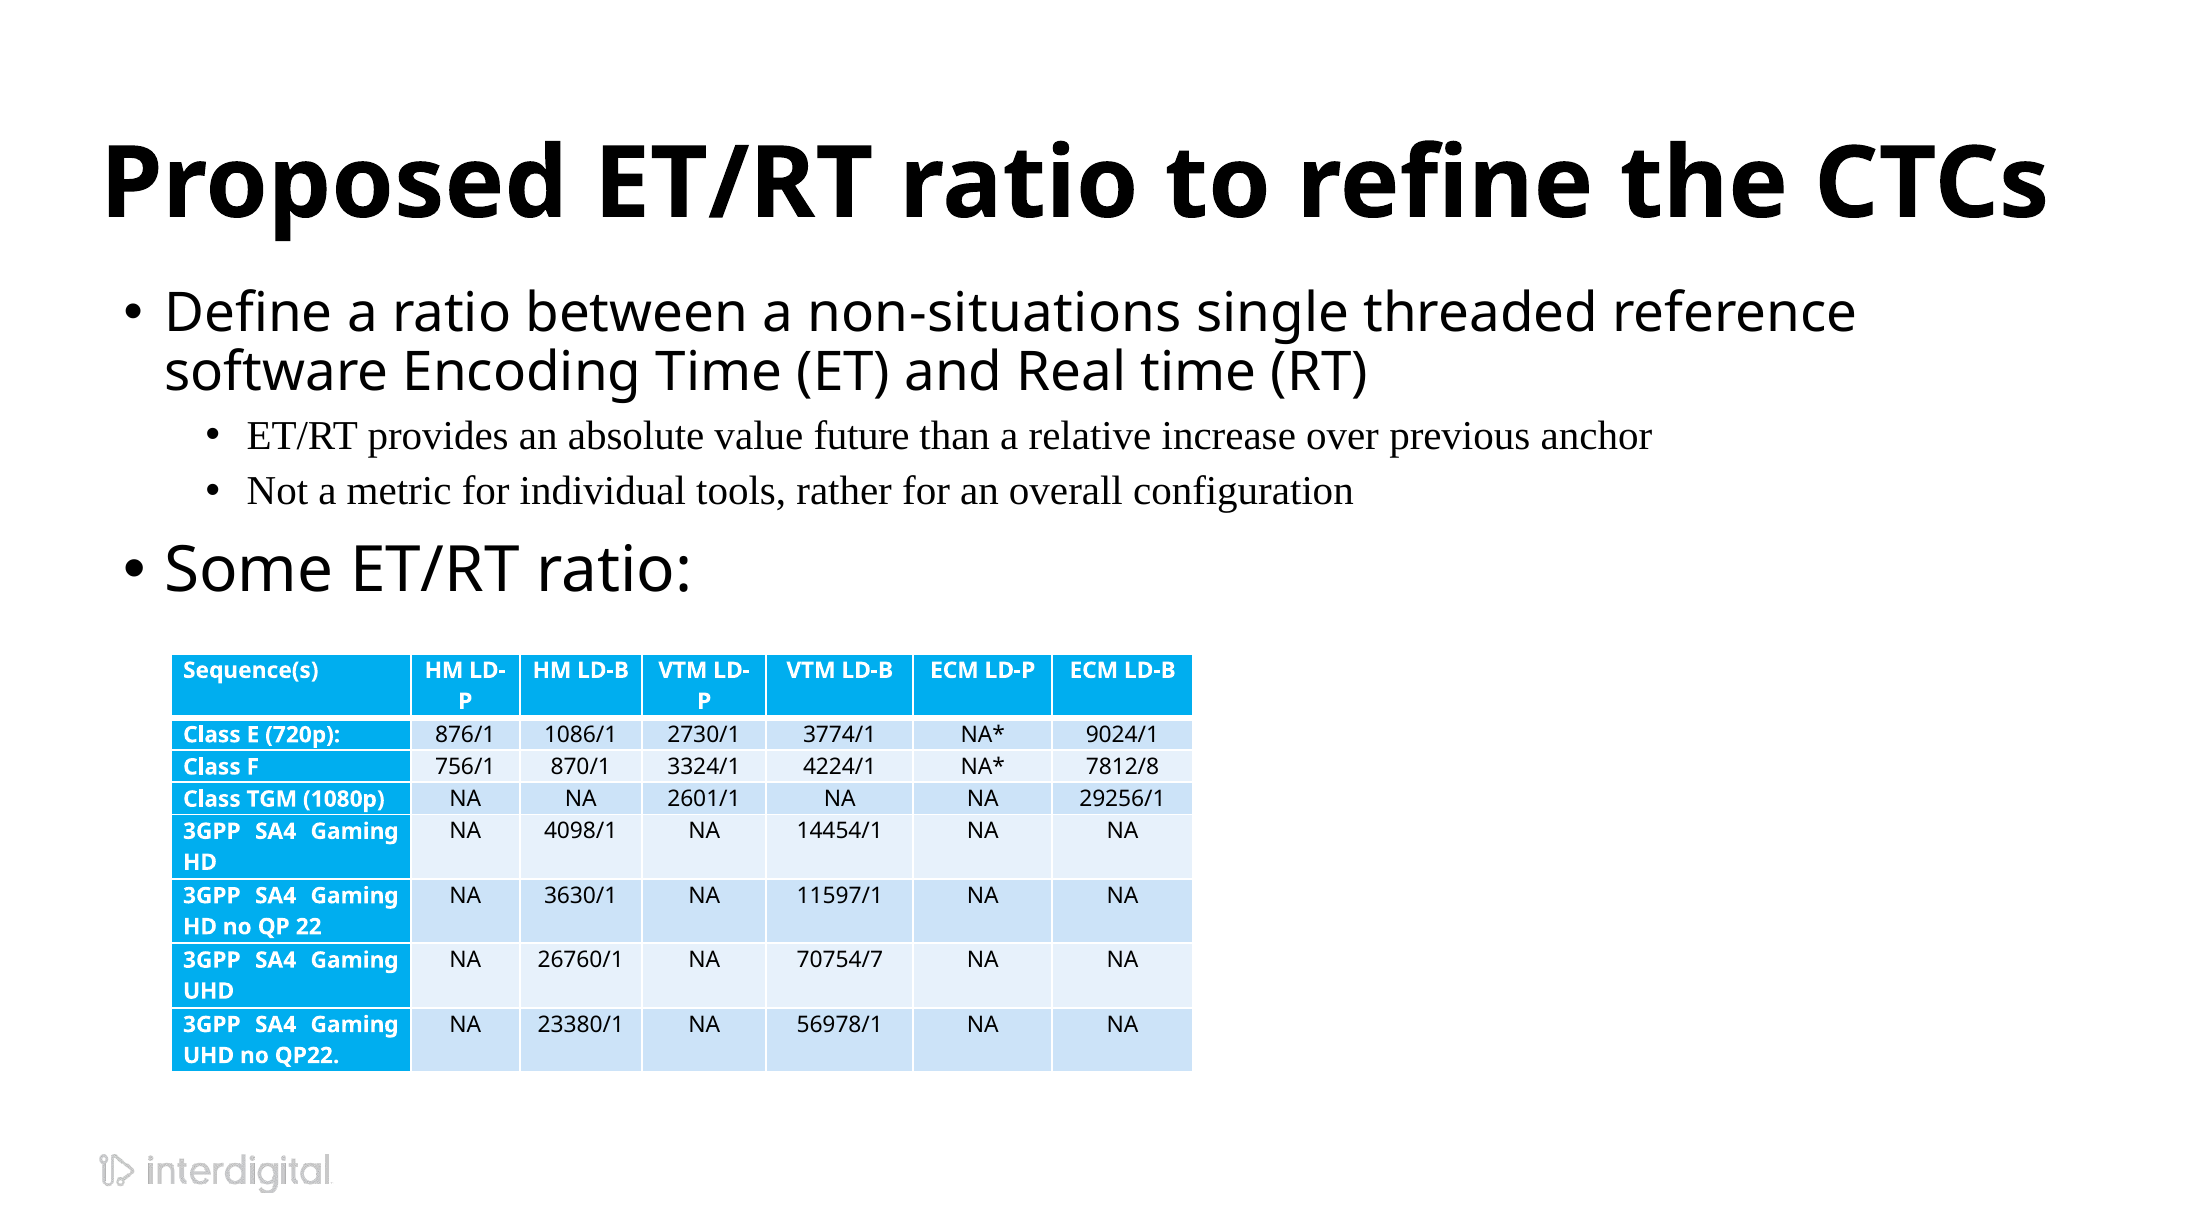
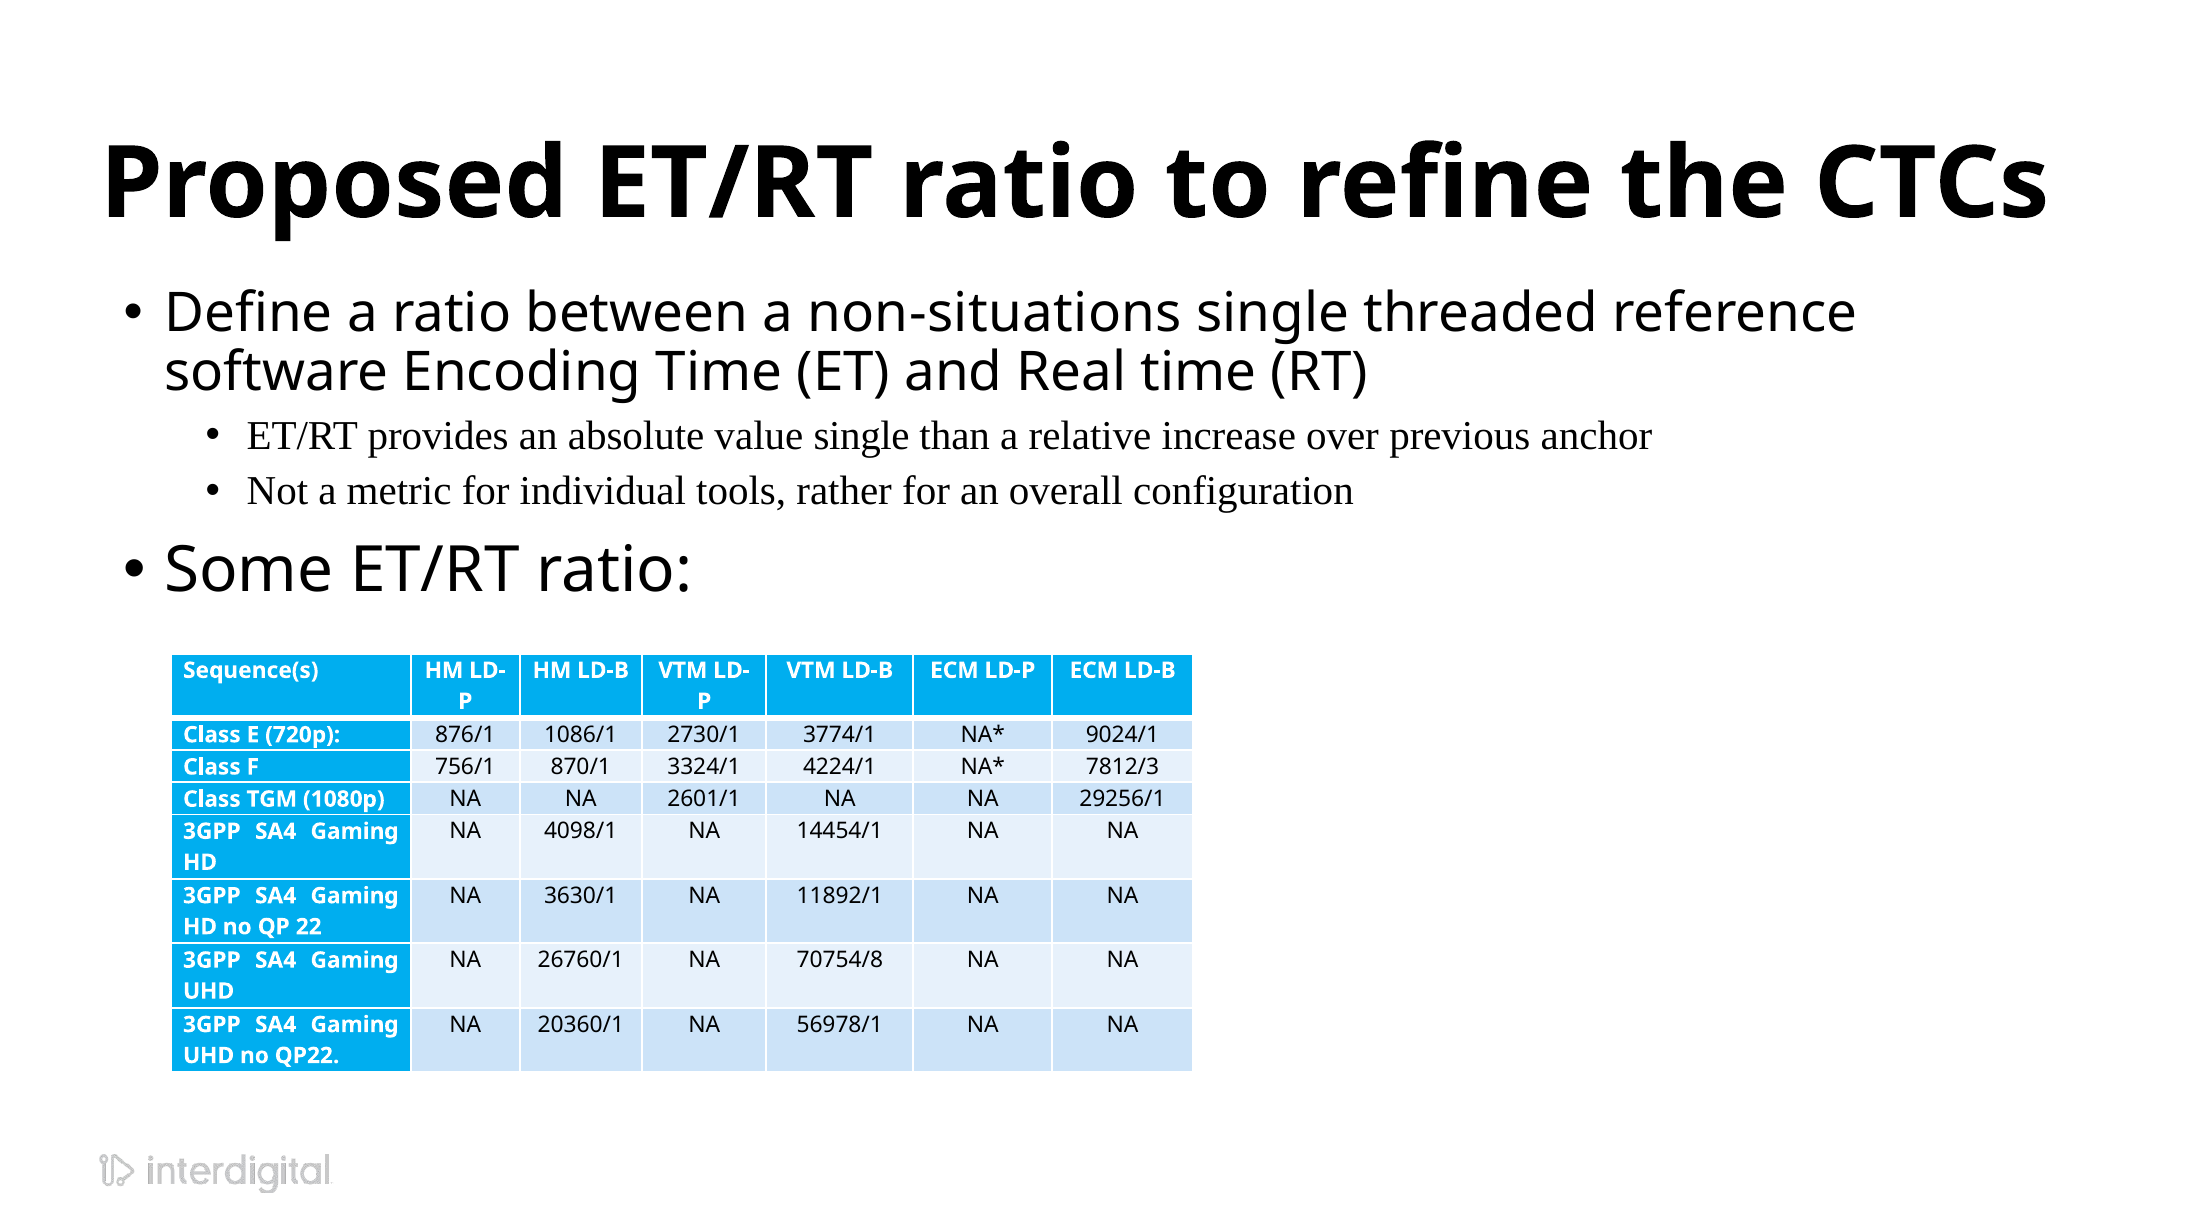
value future: future -> single (862, 436)
7812/8: 7812/8 -> 7812/3 (1123, 767)
11597/1: 11597/1 -> 11892/1 (840, 896)
70754/7: 70754/7 -> 70754/8 (840, 960)
23380/1: 23380/1 -> 20360/1 (581, 1025)
